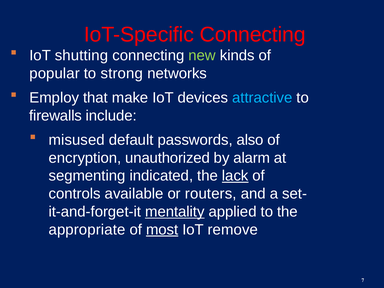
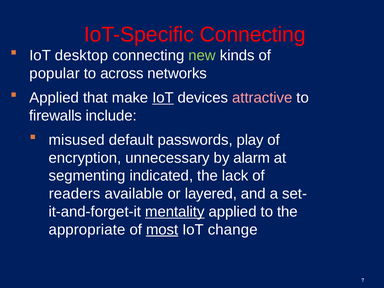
shutting: shutting -> desktop (81, 55)
strong: strong -> across (122, 73)
Employ: Employ -> Applied (54, 98)
IoT underline: none -> present (163, 98)
attractive colour: light blue -> pink (262, 98)
also: also -> play (250, 140)
unauthorized: unauthorized -> unnecessary (168, 158)
lack underline: present -> none (235, 176)
controls: controls -> readers (75, 194)
routers: routers -> layered (211, 194)
remove: remove -> change (233, 230)
